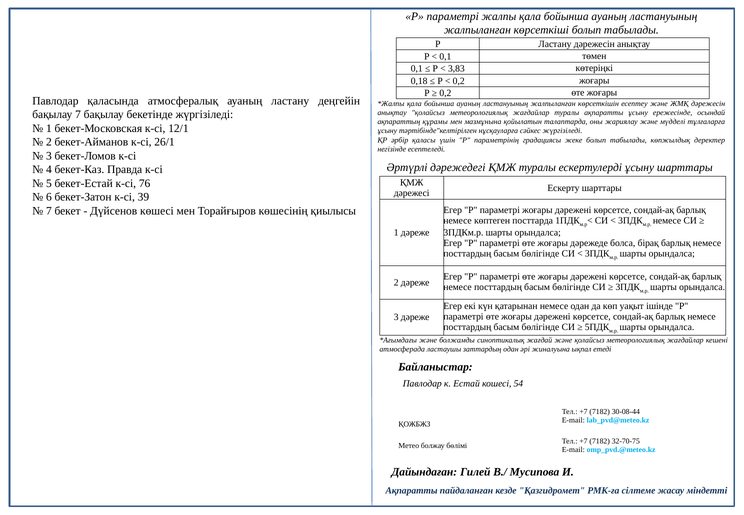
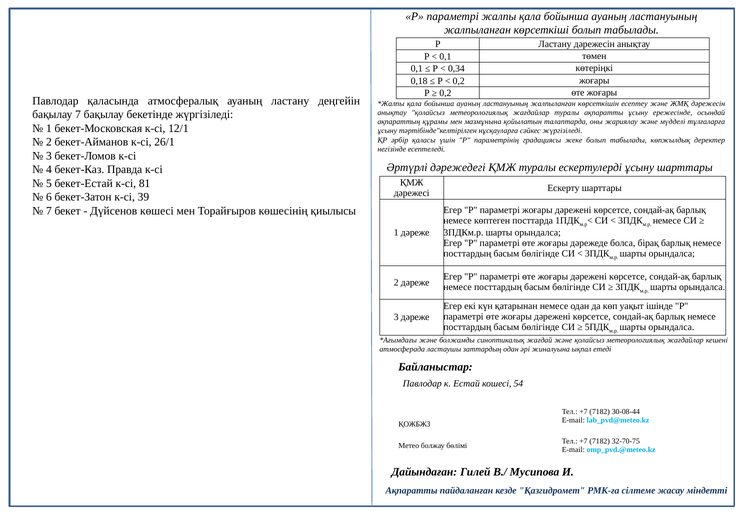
3,83: 3,83 -> 0,34 (456, 69)
76: 76 -> 81 (145, 183)
